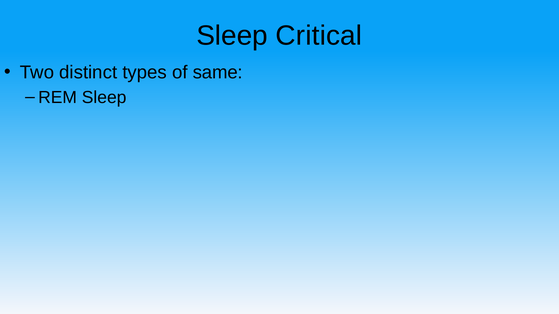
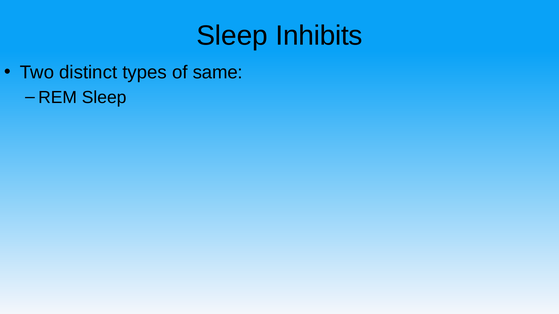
Critical: Critical -> Inhibits (319, 36)
